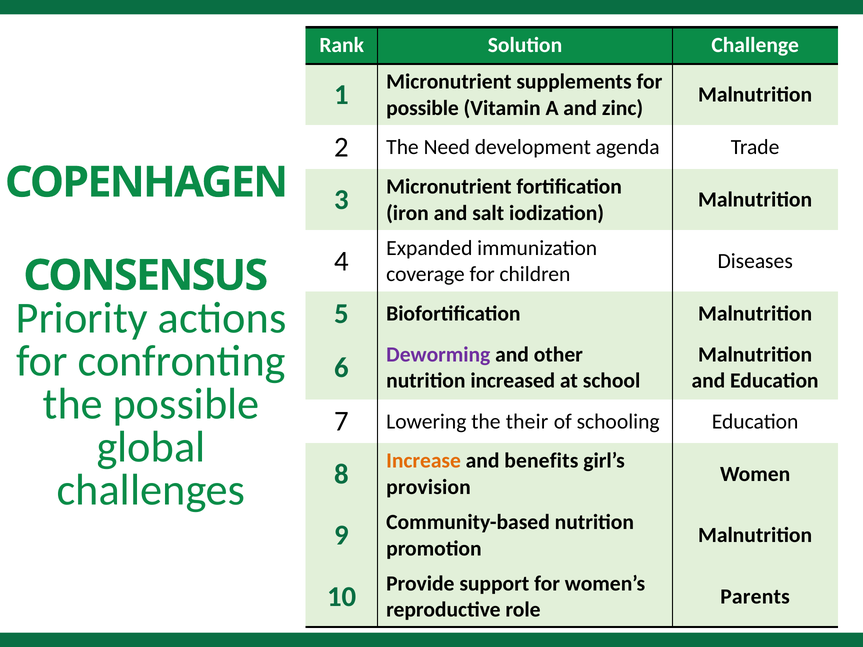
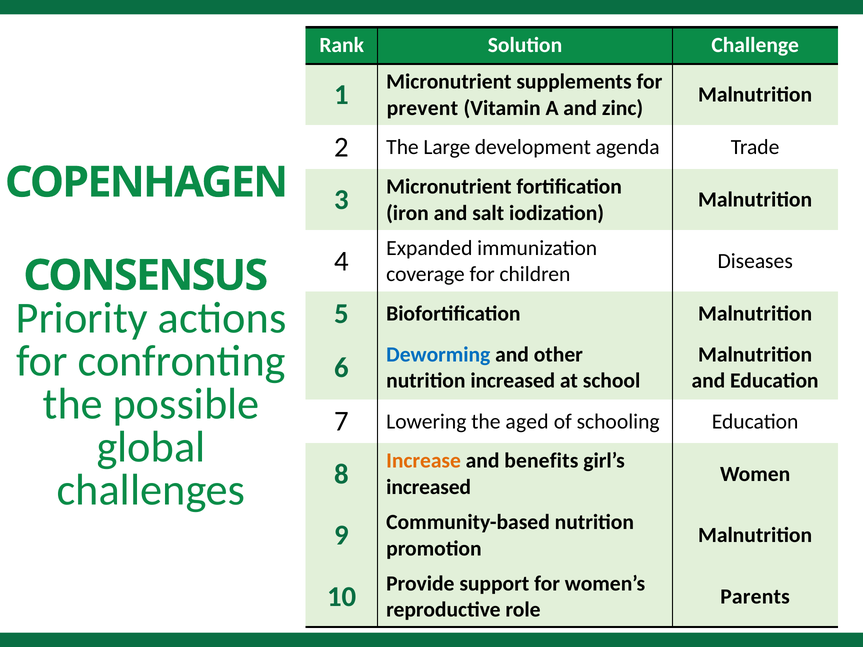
possible: possible -> prevent (422, 108)
Need: Need -> Large (447, 147)
Deworming colour: purple -> blue (438, 355)
their: their -> aged (527, 422)
provision: provision -> increased (429, 487)
